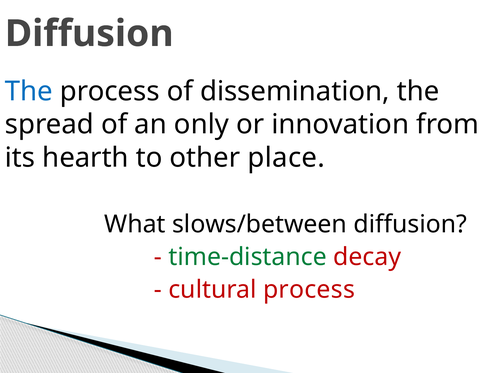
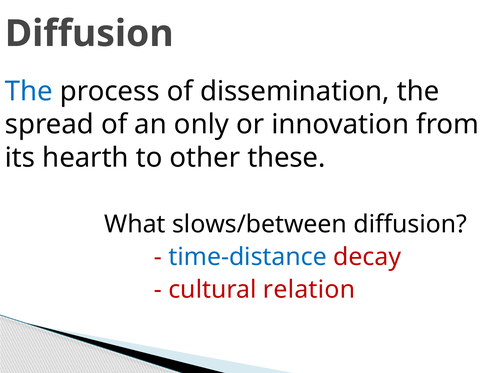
place: place -> these (286, 158)
time-distance colour: green -> blue (248, 257)
cultural process: process -> relation (309, 289)
